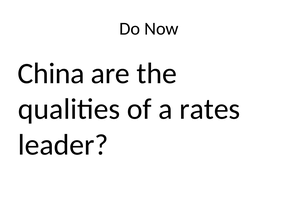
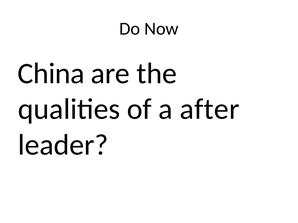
rates: rates -> after (210, 109)
